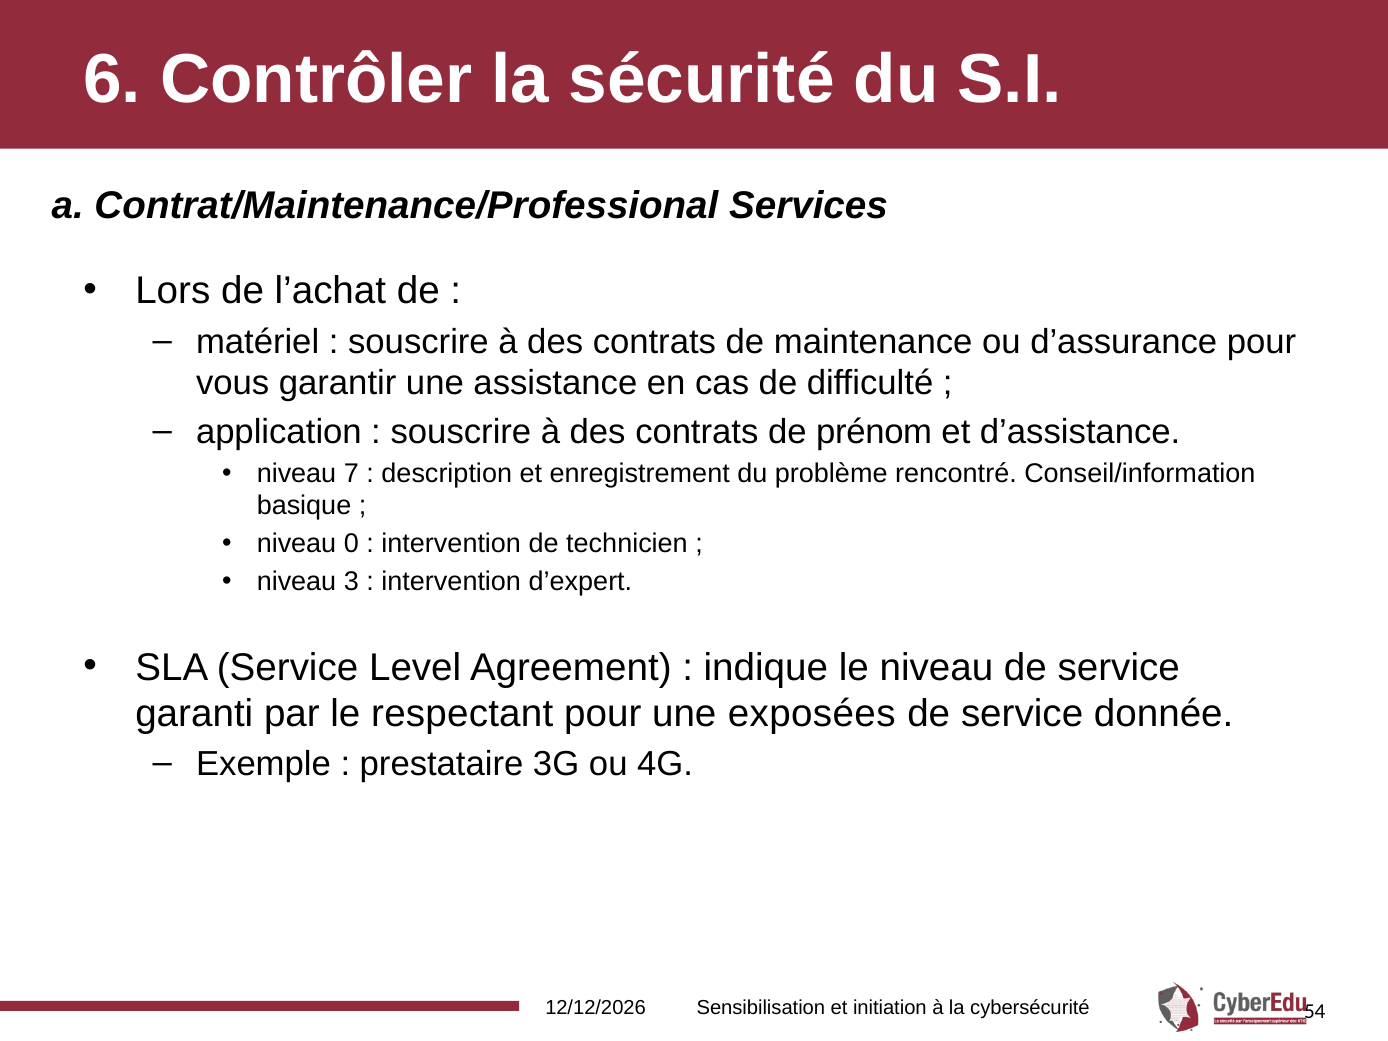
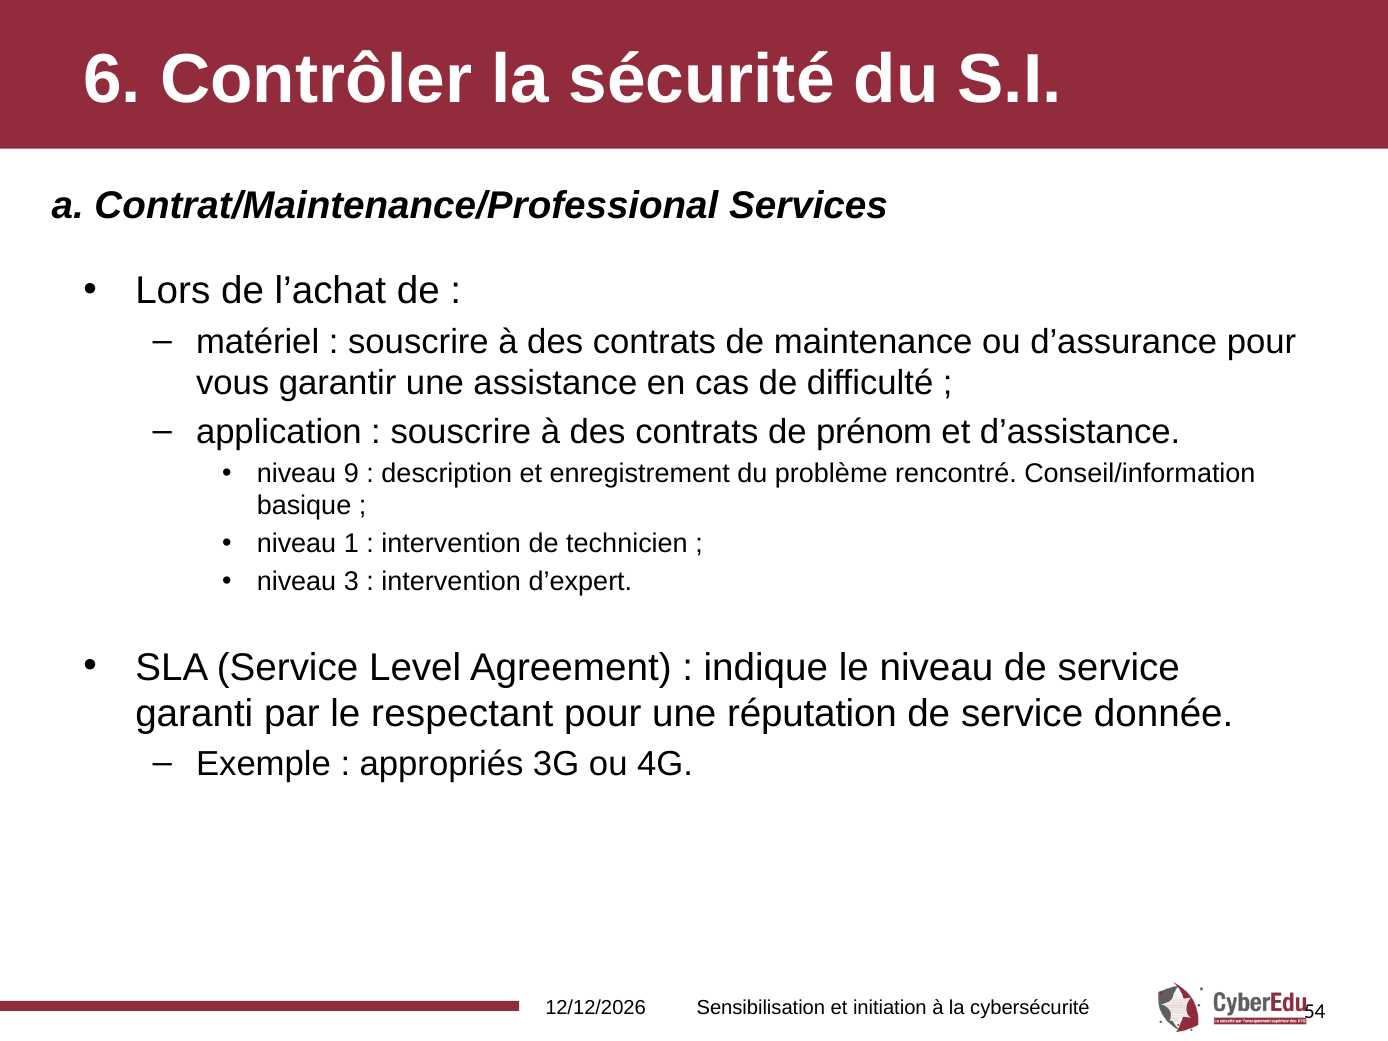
7: 7 -> 9 (351, 474)
0: 0 -> 1 (351, 544)
exposées: exposées -> réputation (812, 714)
prestataire: prestataire -> appropriés (442, 764)
